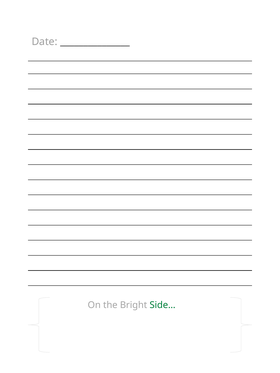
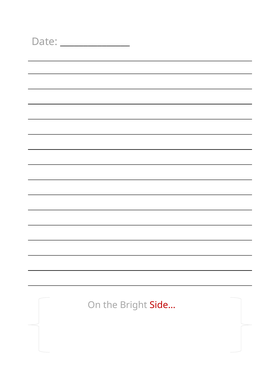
Side… colour: green -> red (163, 305)
